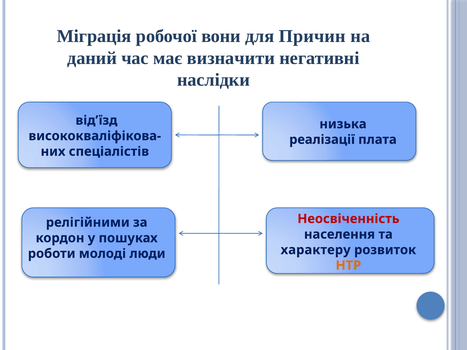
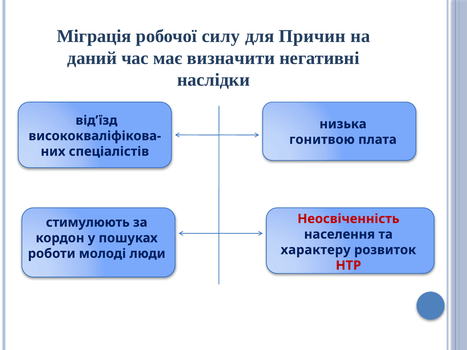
вони: вони -> силу (221, 36)
реалізації: реалізації -> гонитвою (322, 140)
релігійними: релігійними -> стимулюють (88, 223)
НТР colour: orange -> red (348, 266)
